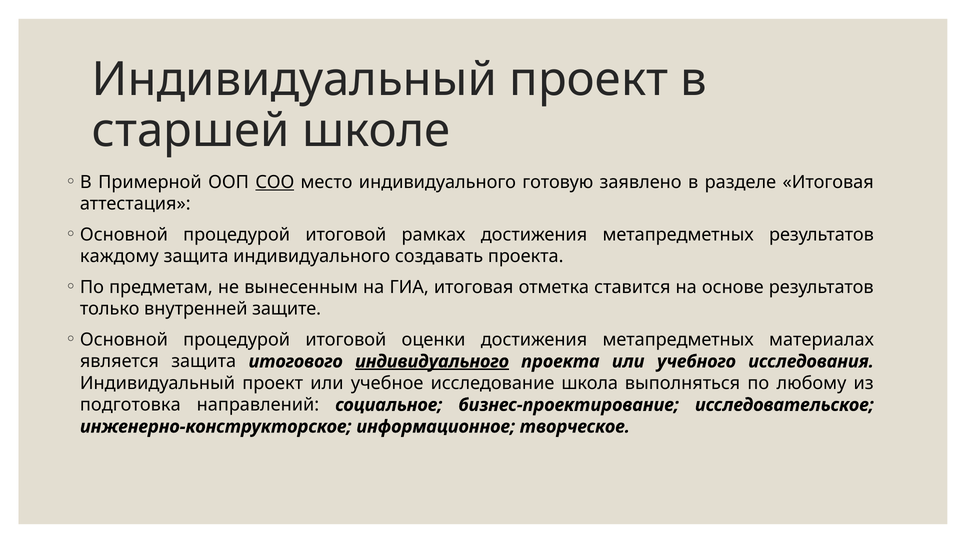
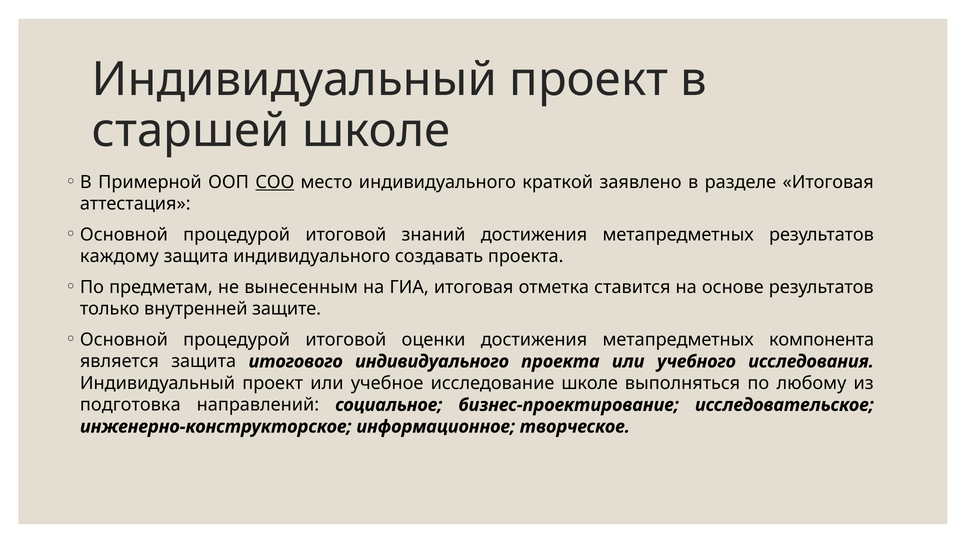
готовую: готовую -> краткой (558, 182)
рамках: рамках -> знаний (434, 235)
материалах: материалах -> компонента (822, 340)
индивидуального underline: present -> none (432, 362)
исследование школа: школа -> школе (590, 383)
